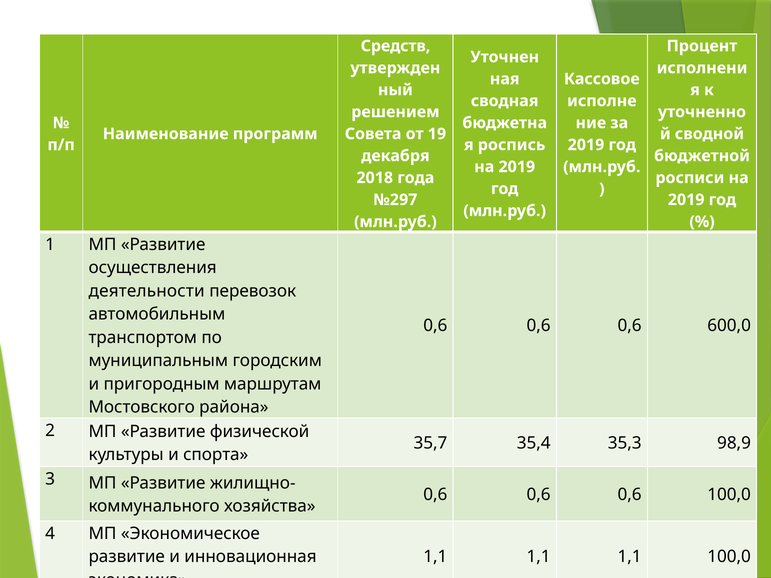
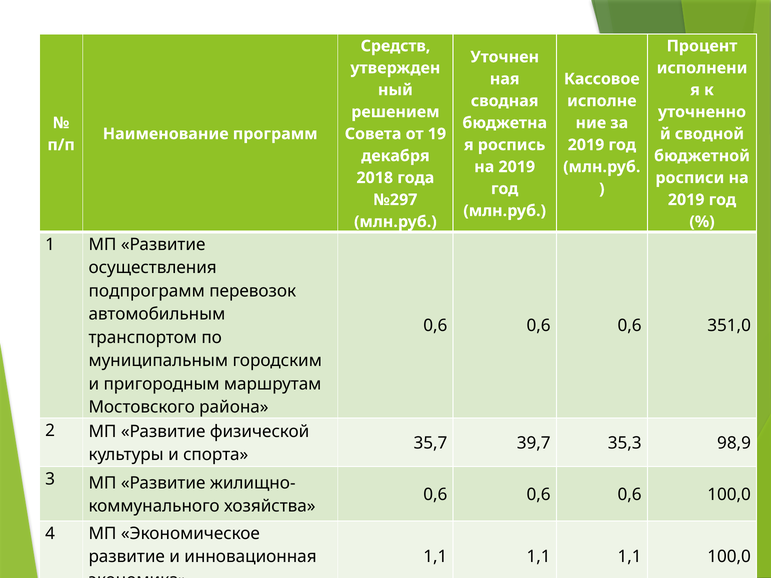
деятельности: деятельности -> подпрограмм (147, 291)
600,0: 600,0 -> 351,0 (729, 326)
35,4: 35,4 -> 39,7 (534, 443)
